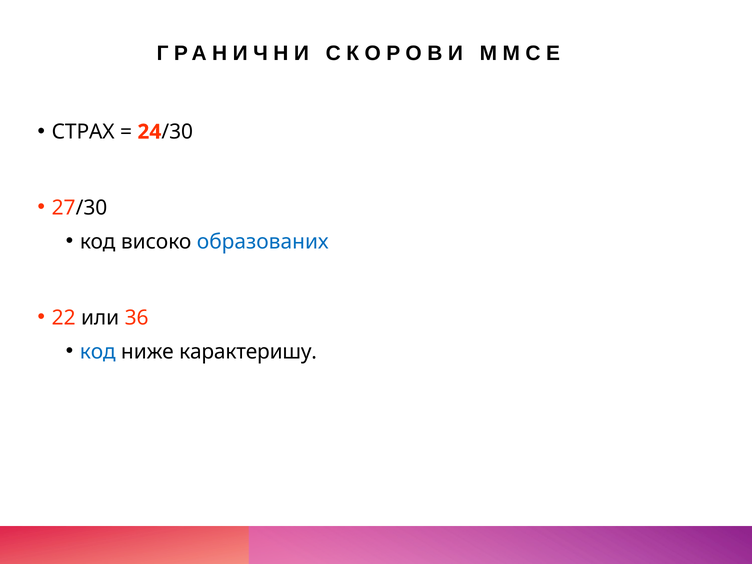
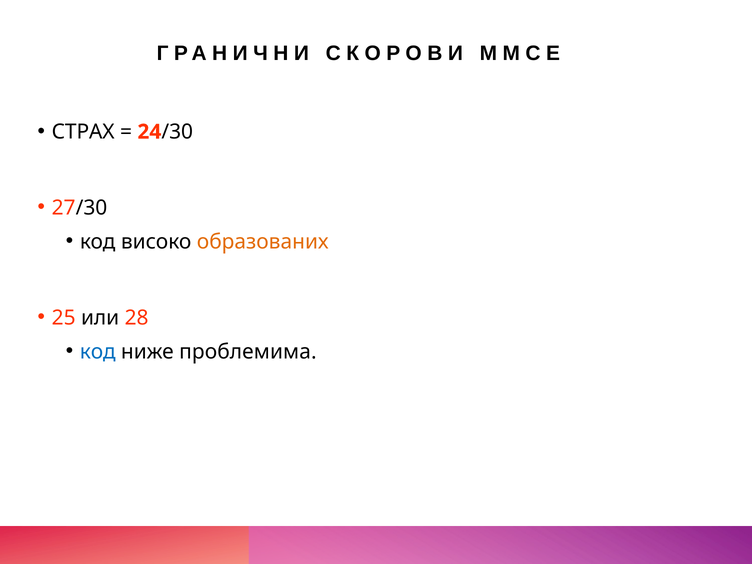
образованих colour: blue -> orange (263, 242)
22: 22 -> 25 (64, 318)
36: 36 -> 28 (137, 318)
карактеришу: карактеришу -> проблемима (248, 352)
